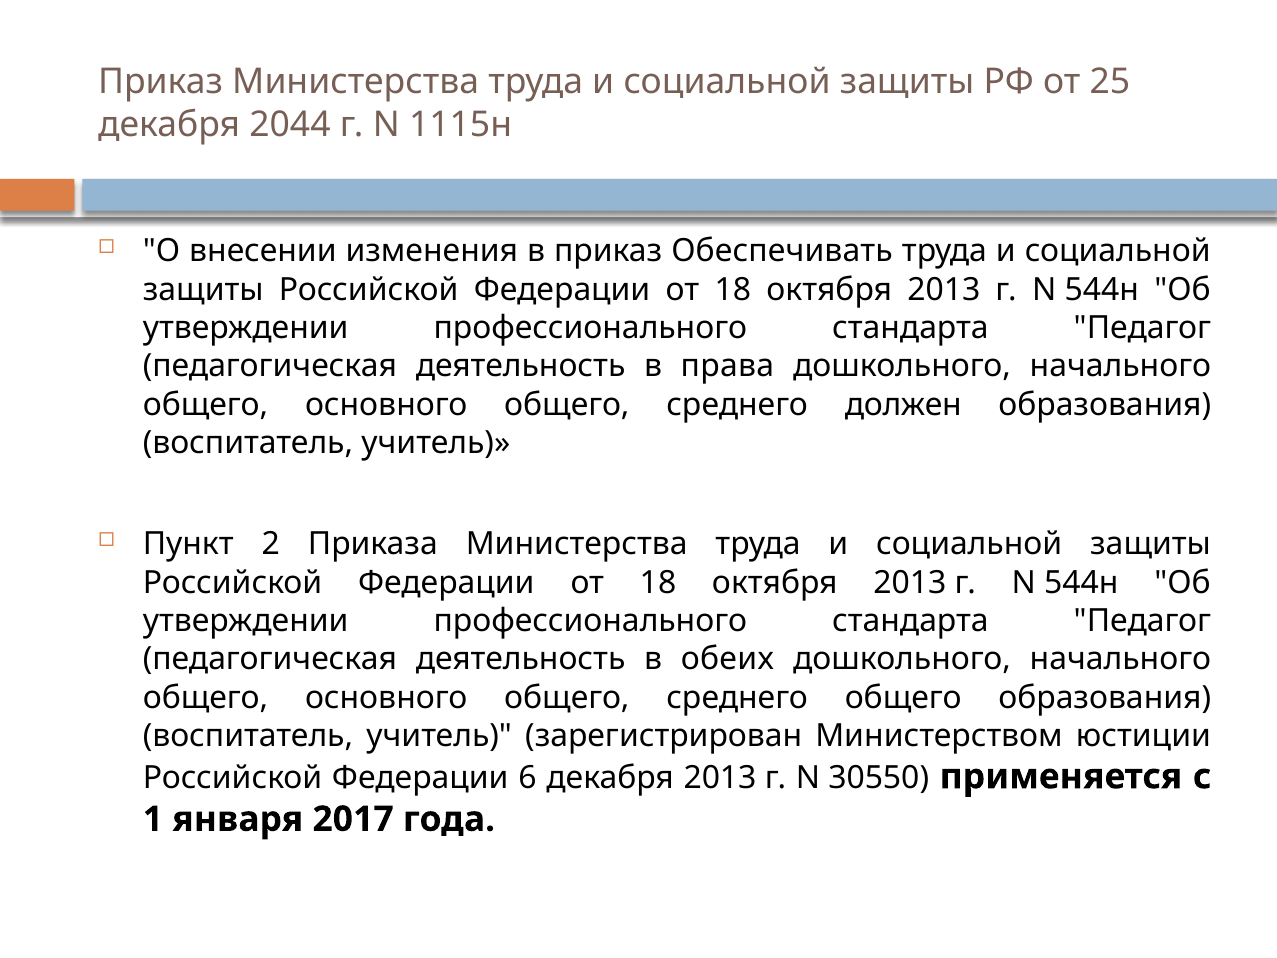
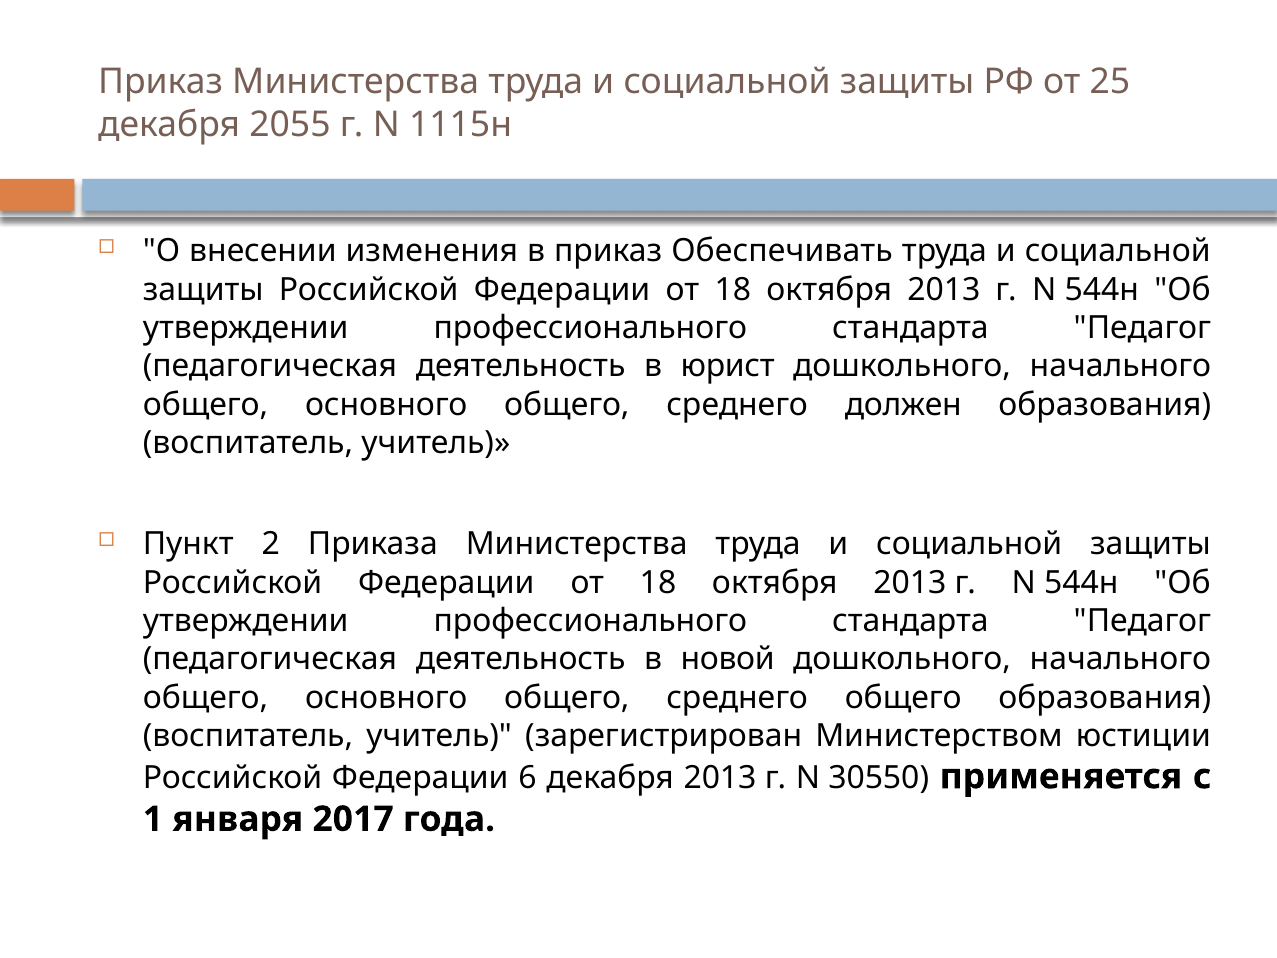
2044: 2044 -> 2055 (290, 125)
права: права -> юрист (728, 366)
обеих: обеих -> новой (728, 659)
